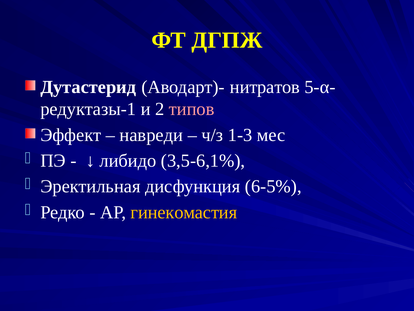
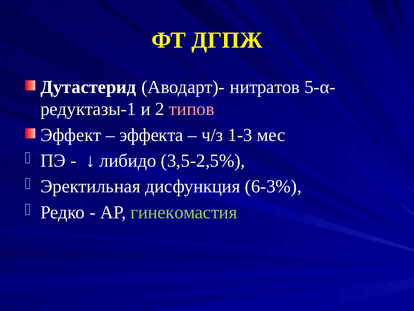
навреди: навреди -> эффекта (151, 135)
3,5-6,1%: 3,5-6,1% -> 3,5-2,5% (203, 160)
6-5%: 6-5% -> 6-3% (273, 186)
гинекомастия colour: yellow -> light green (184, 212)
